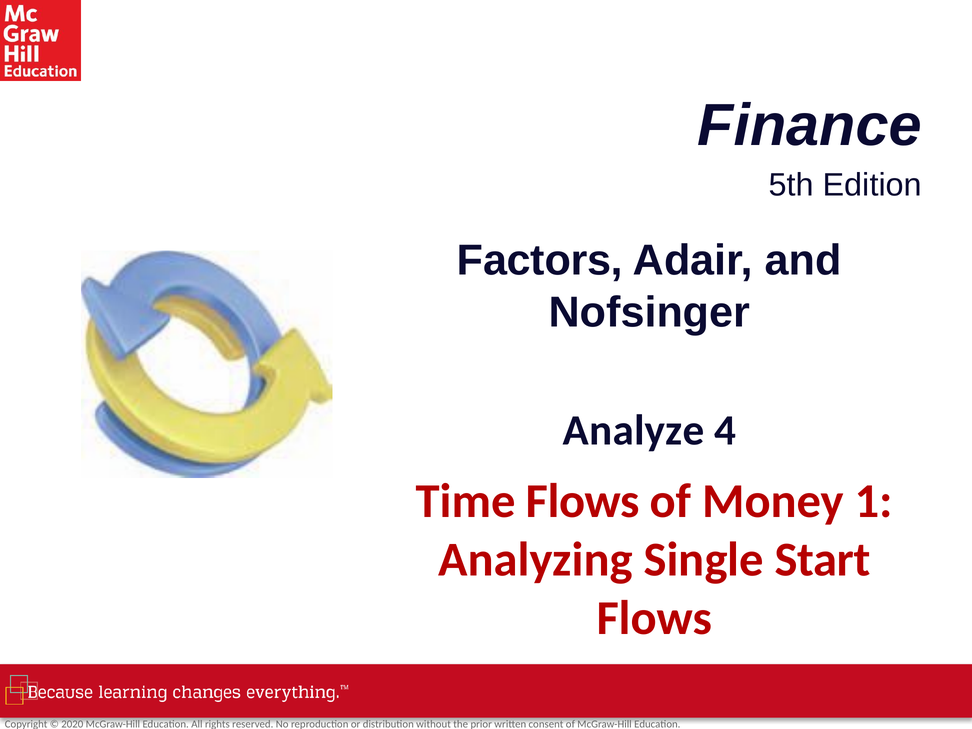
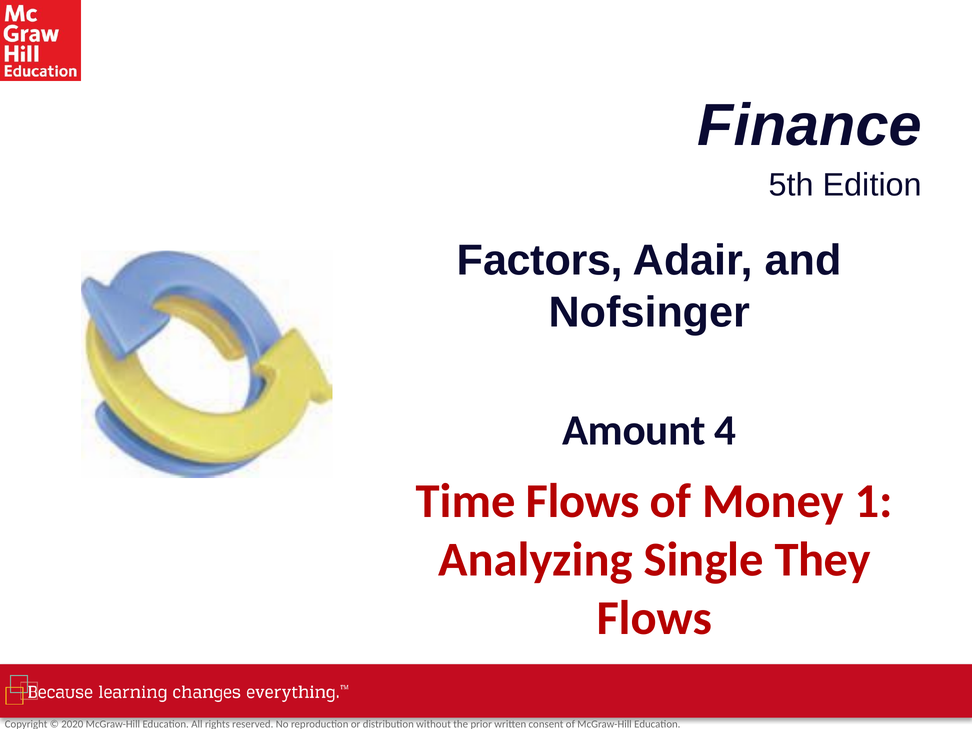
Analyze: Analyze -> Amount (634, 431)
Start: Start -> They (823, 560)
